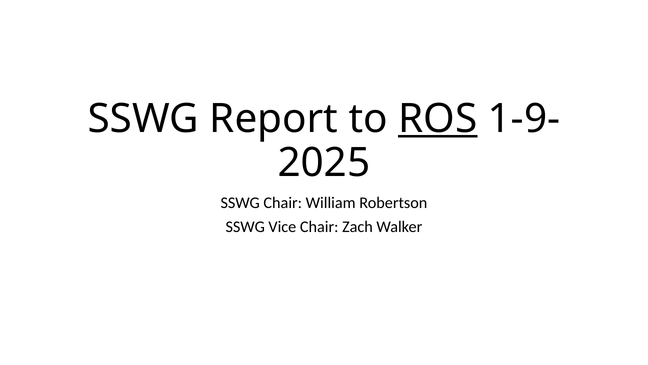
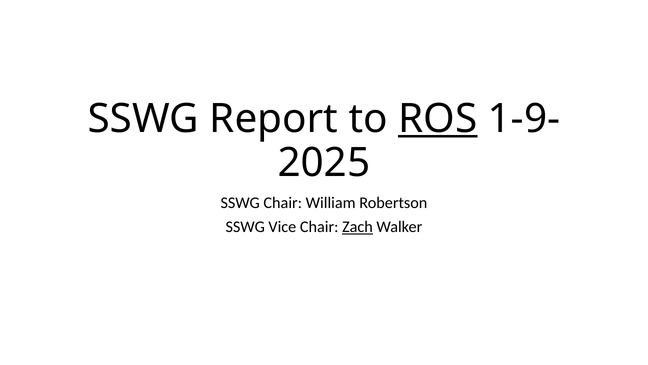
Zach underline: none -> present (357, 227)
